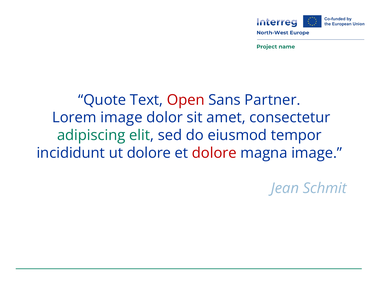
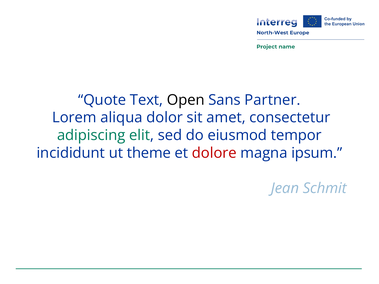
Open colour: red -> black (186, 100)
Lorem image: image -> aliqua (121, 118)
ut dolore: dolore -> theme (149, 153)
magna image: image -> ipsum (317, 153)
